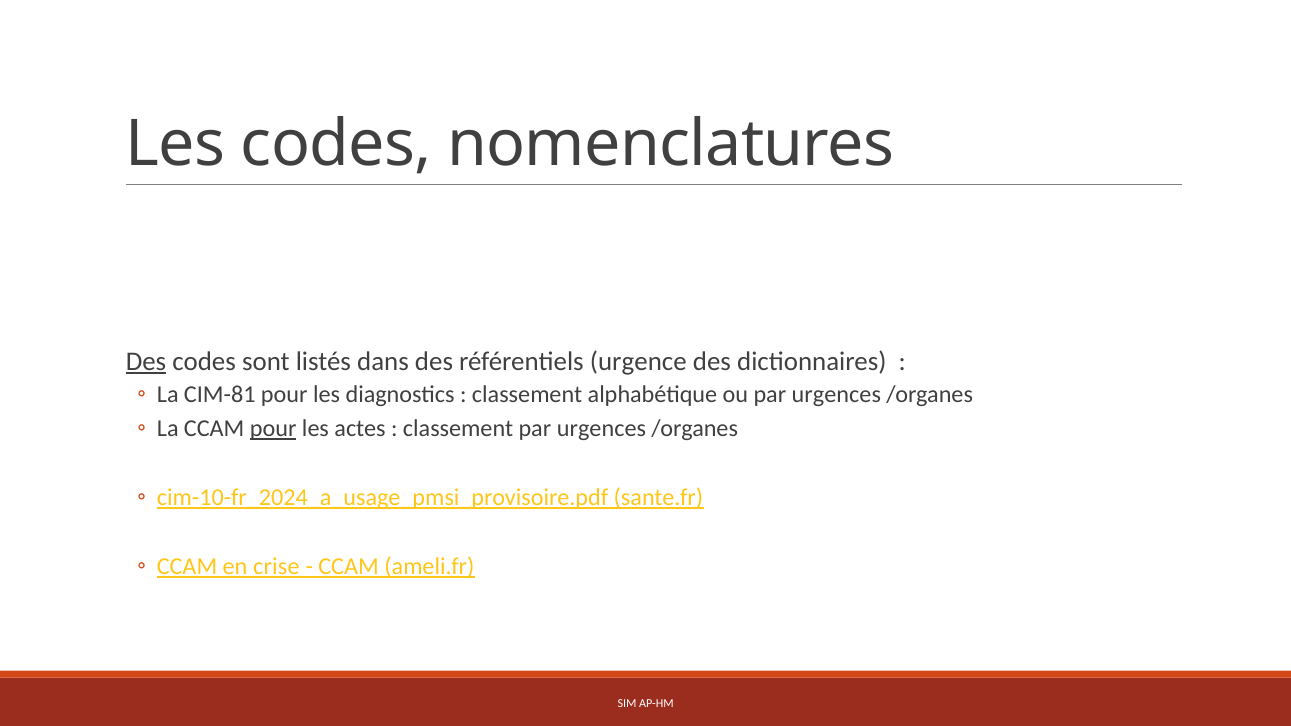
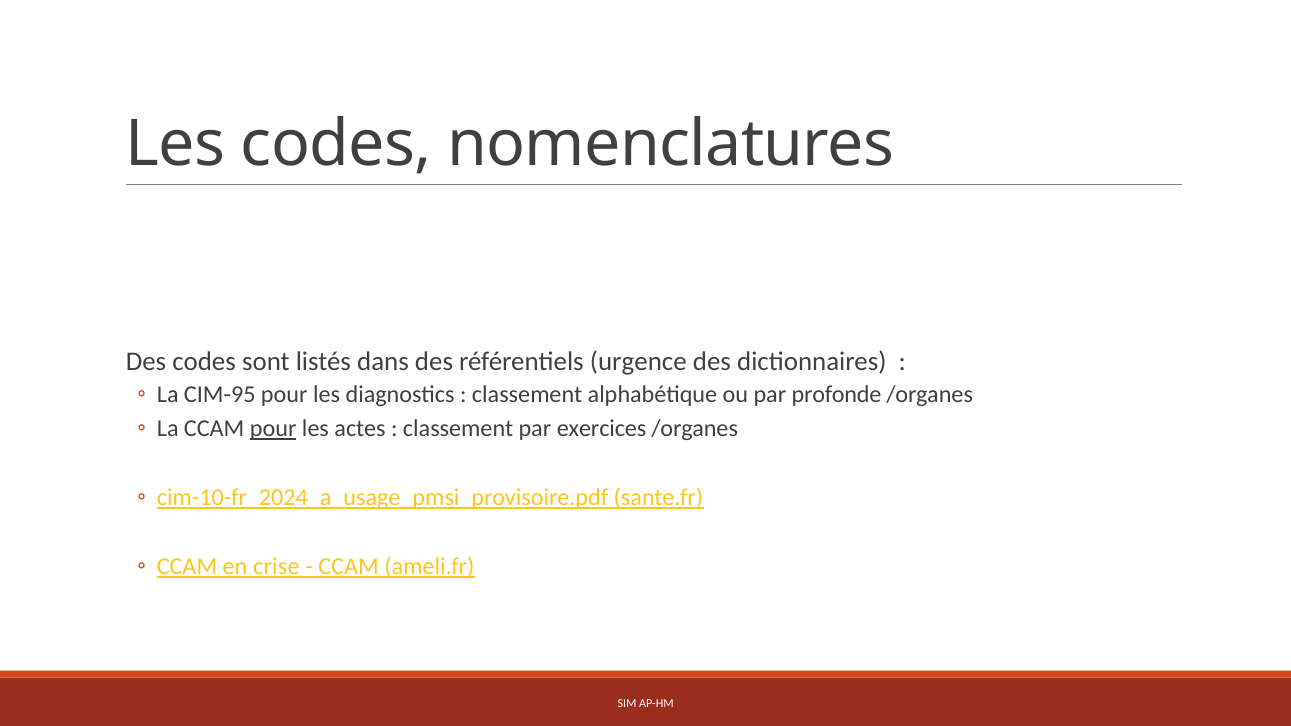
Des underline: present -> none (146, 362)
CIM-81: CIM-81 -> CIM-95 (220, 395)
ou par urgences: urgences -> profonde (836, 395)
classement par urgences: urgences -> exercices (602, 429)
